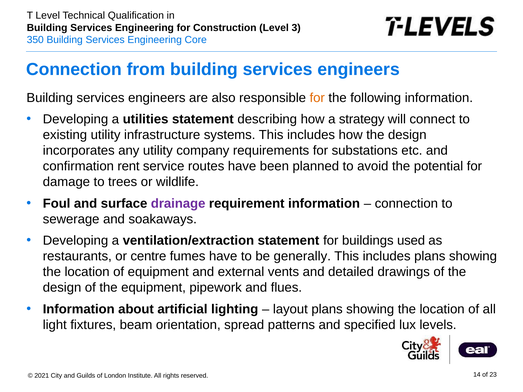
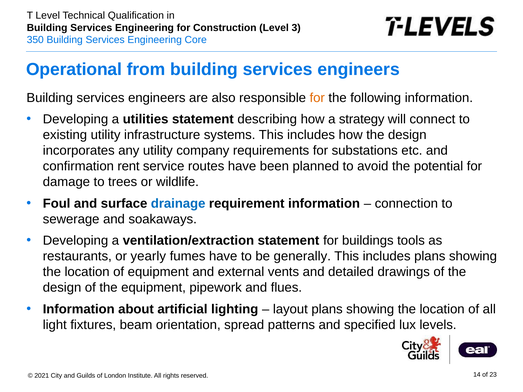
Connection: Connection -> Operational (74, 69)
drainage colour: purple -> blue (178, 204)
used: used -> tools (411, 241)
centre: centre -> yearly (148, 256)
